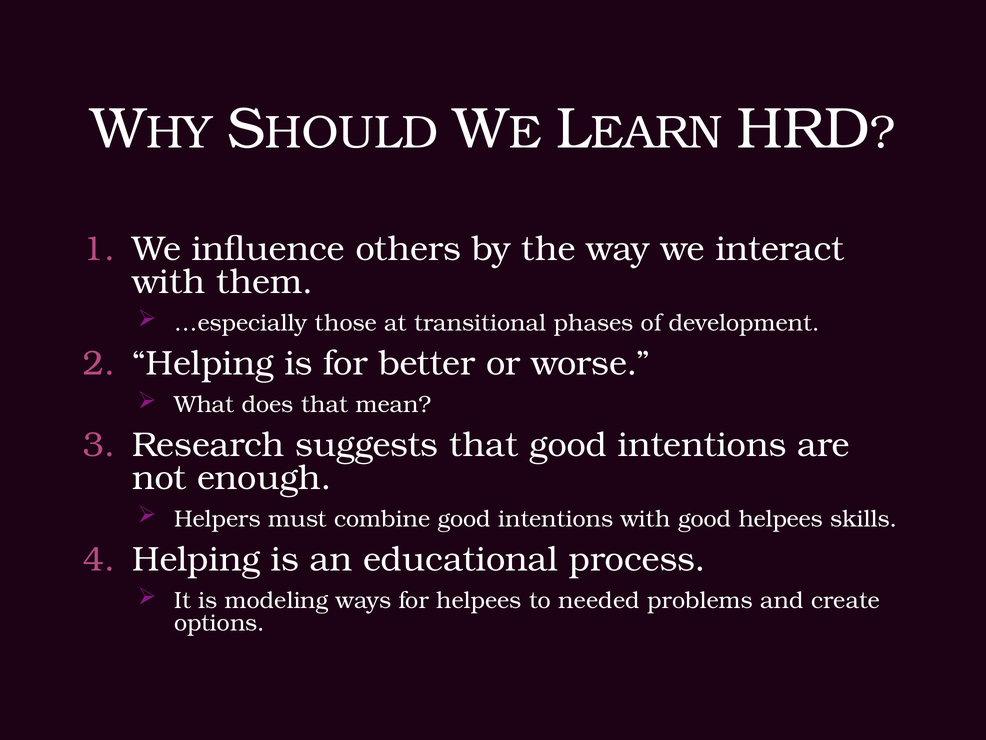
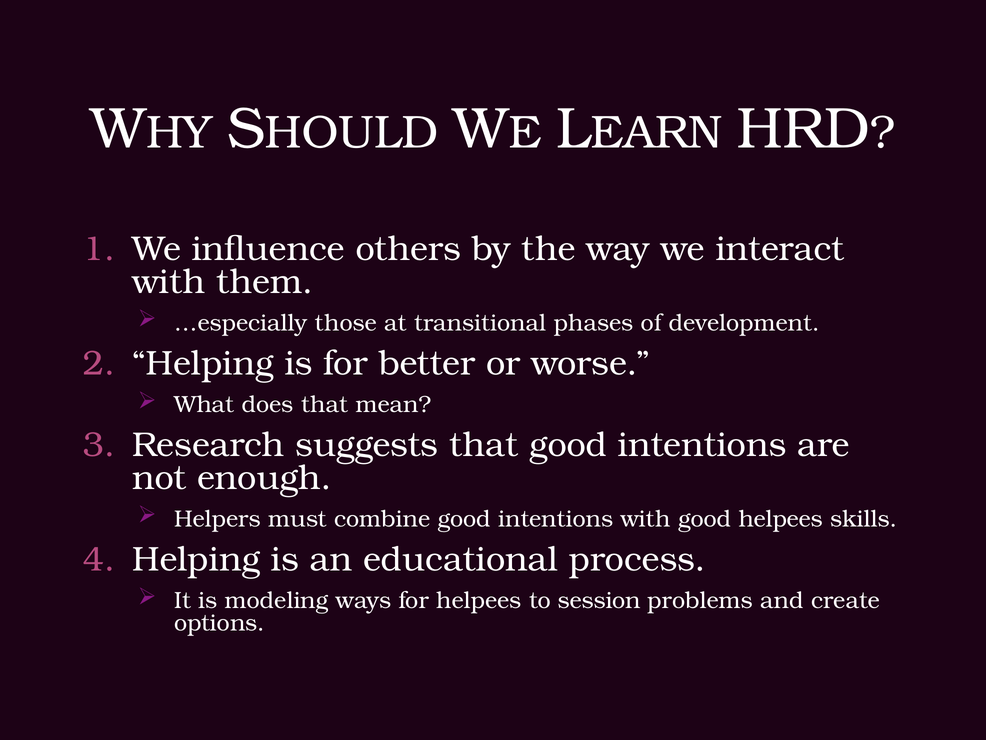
needed: needed -> session (599, 600)
